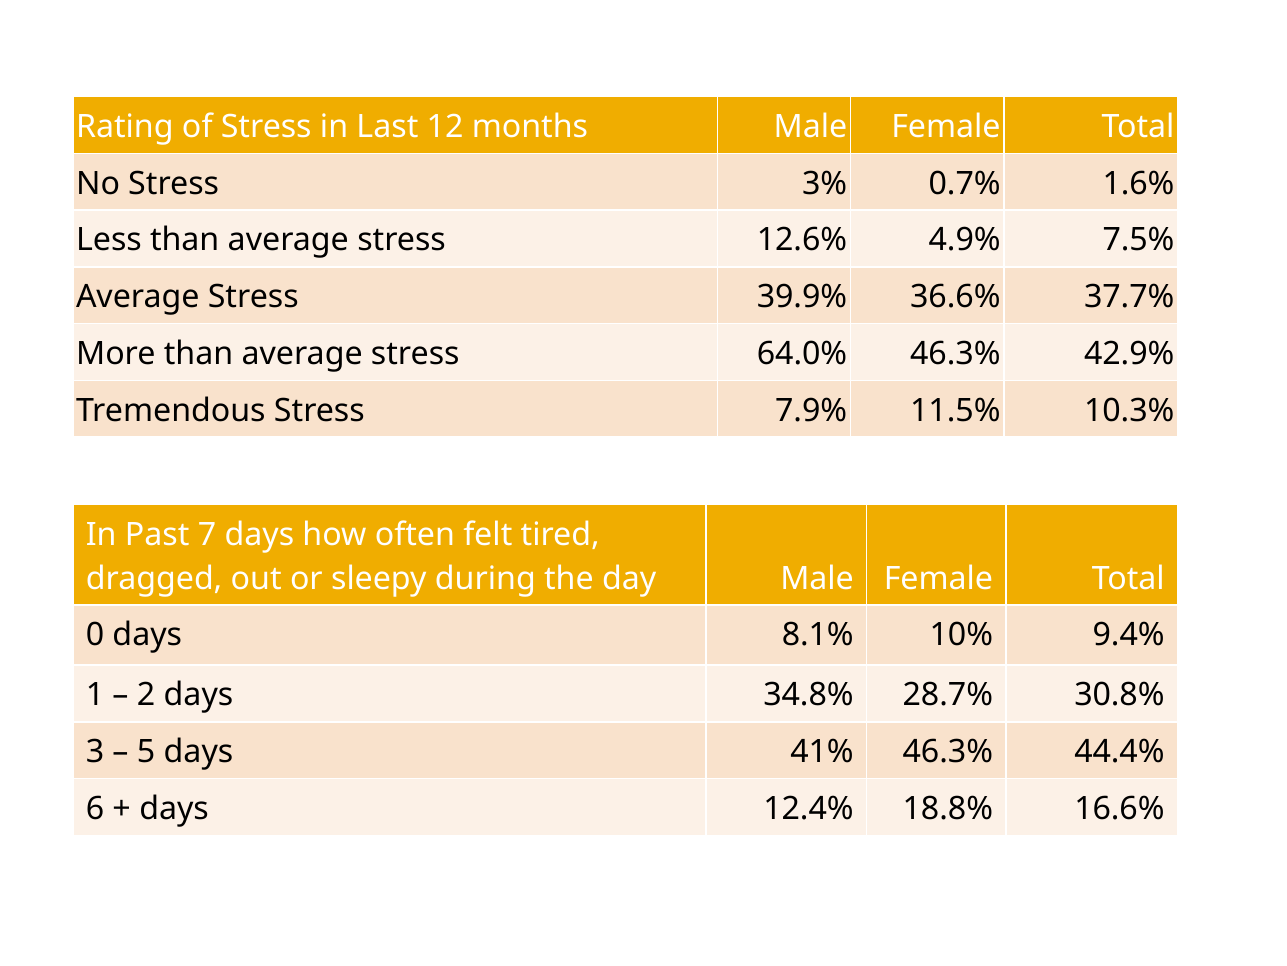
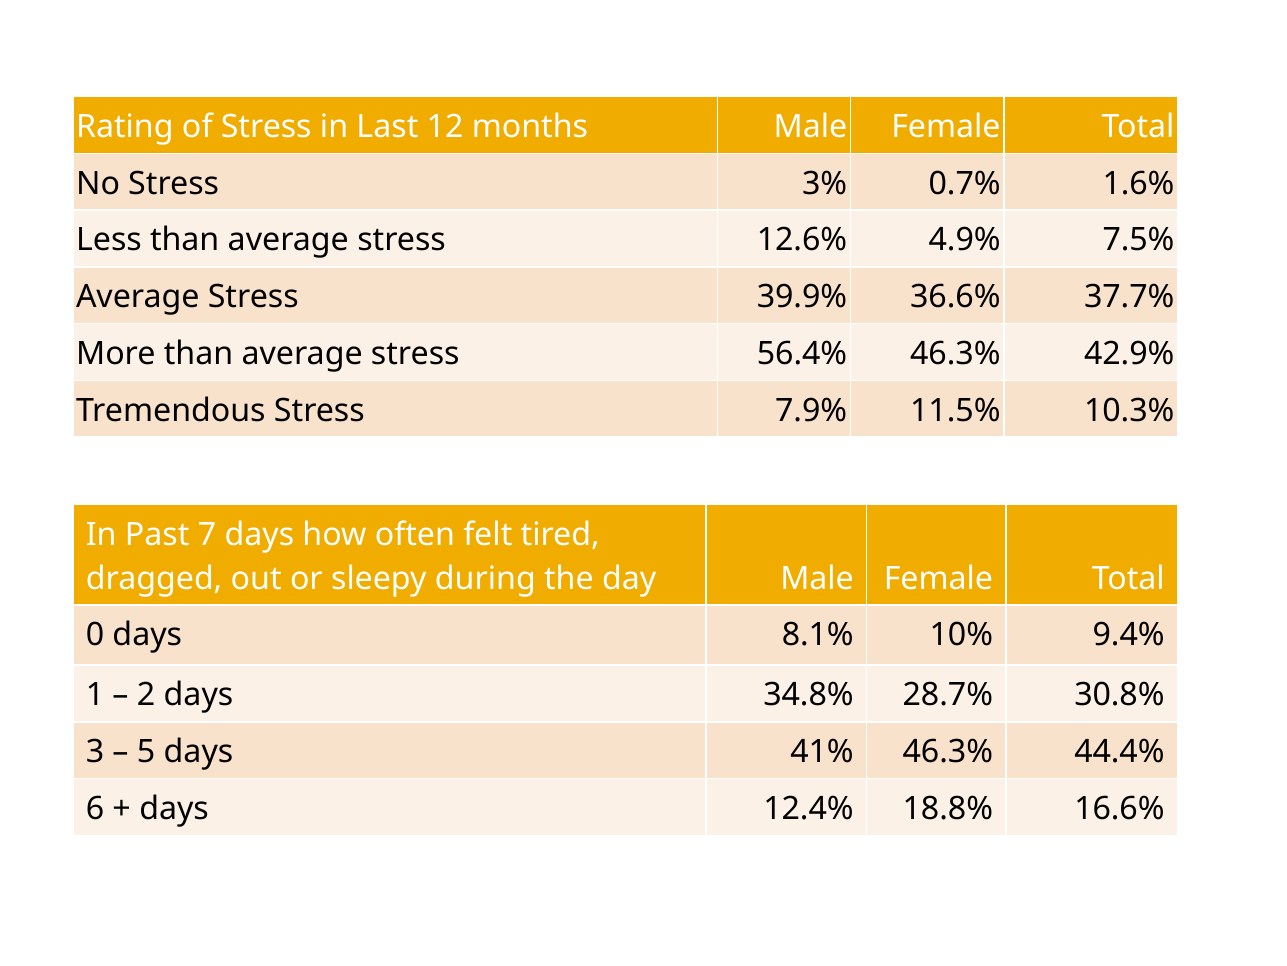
64.0%: 64.0% -> 56.4% (802, 353)
